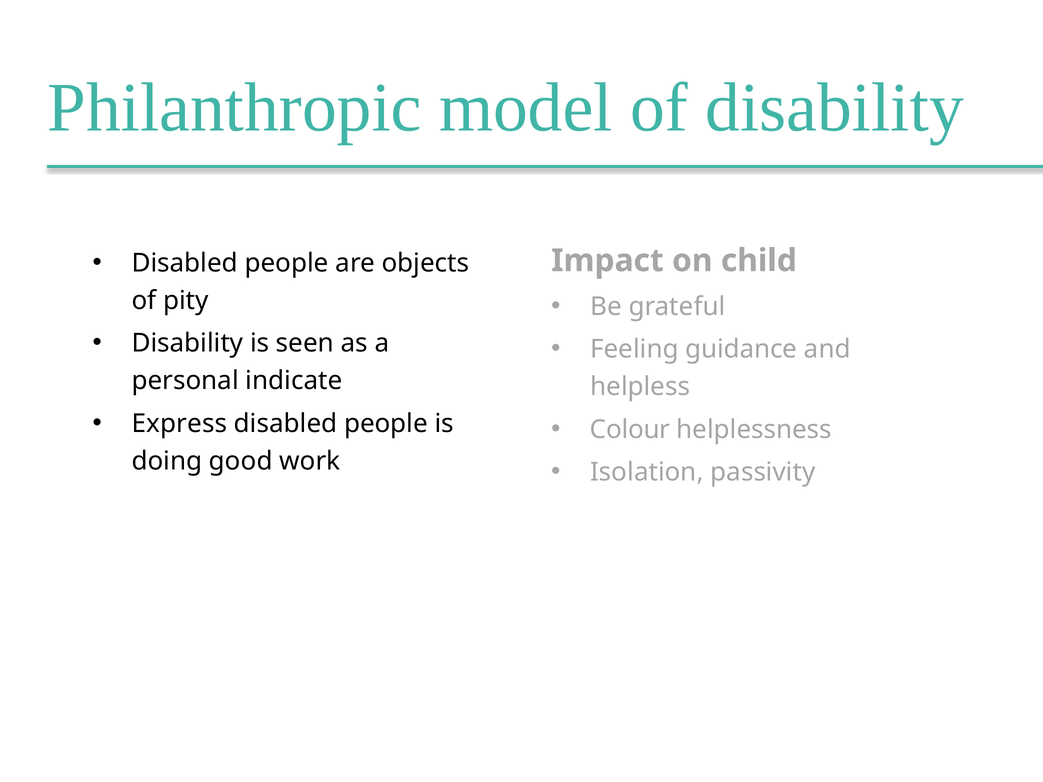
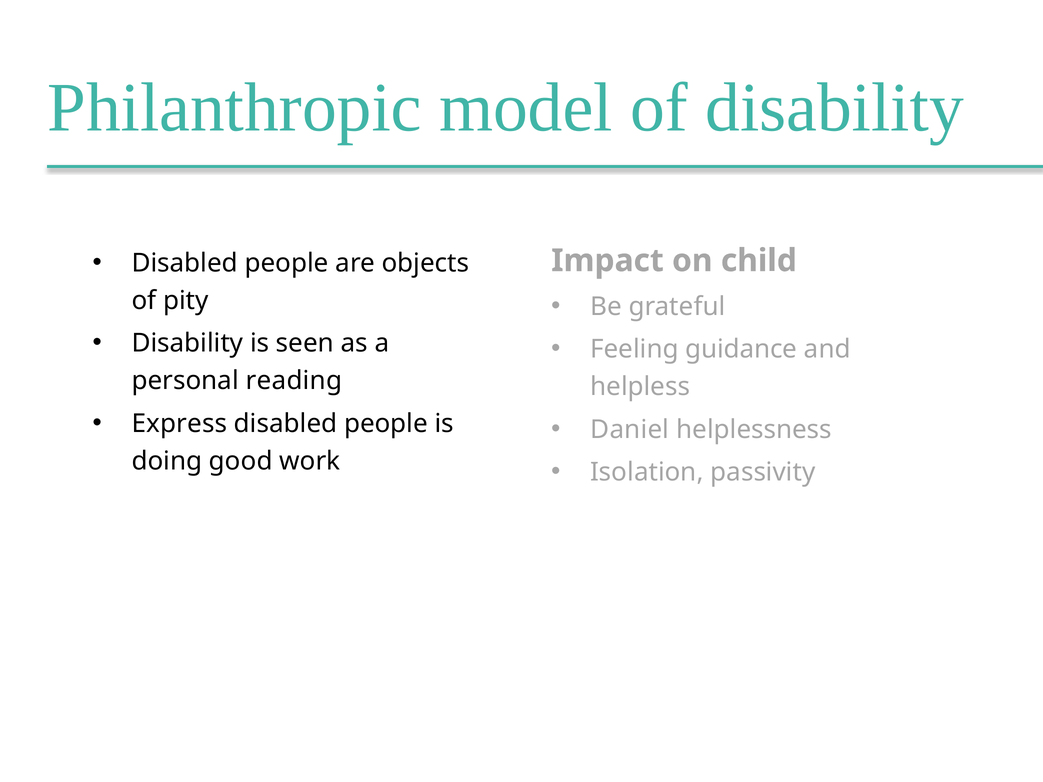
indicate: indicate -> reading (294, 381)
Colour: Colour -> Daniel (630, 430)
